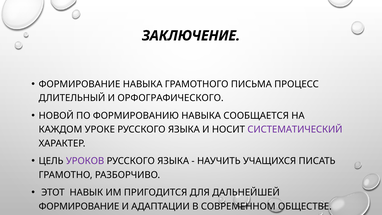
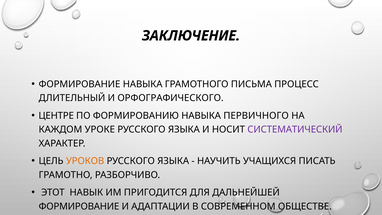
НОВОЙ: НОВОЙ -> ЦЕНТРЕ (56, 116)
СООБЩАЕТСЯ: СООБЩАЕТСЯ -> ПЕРВИЧНОГО (256, 116)
УРОКОВ colour: purple -> orange (85, 161)
